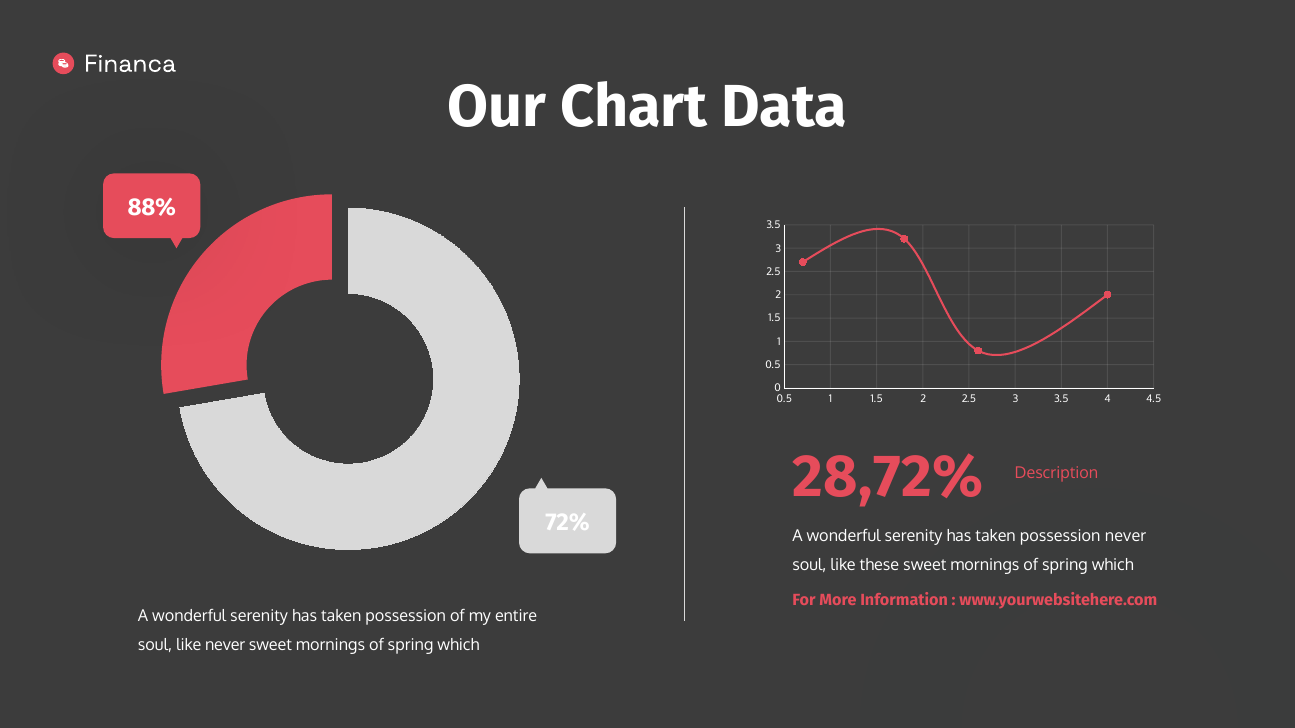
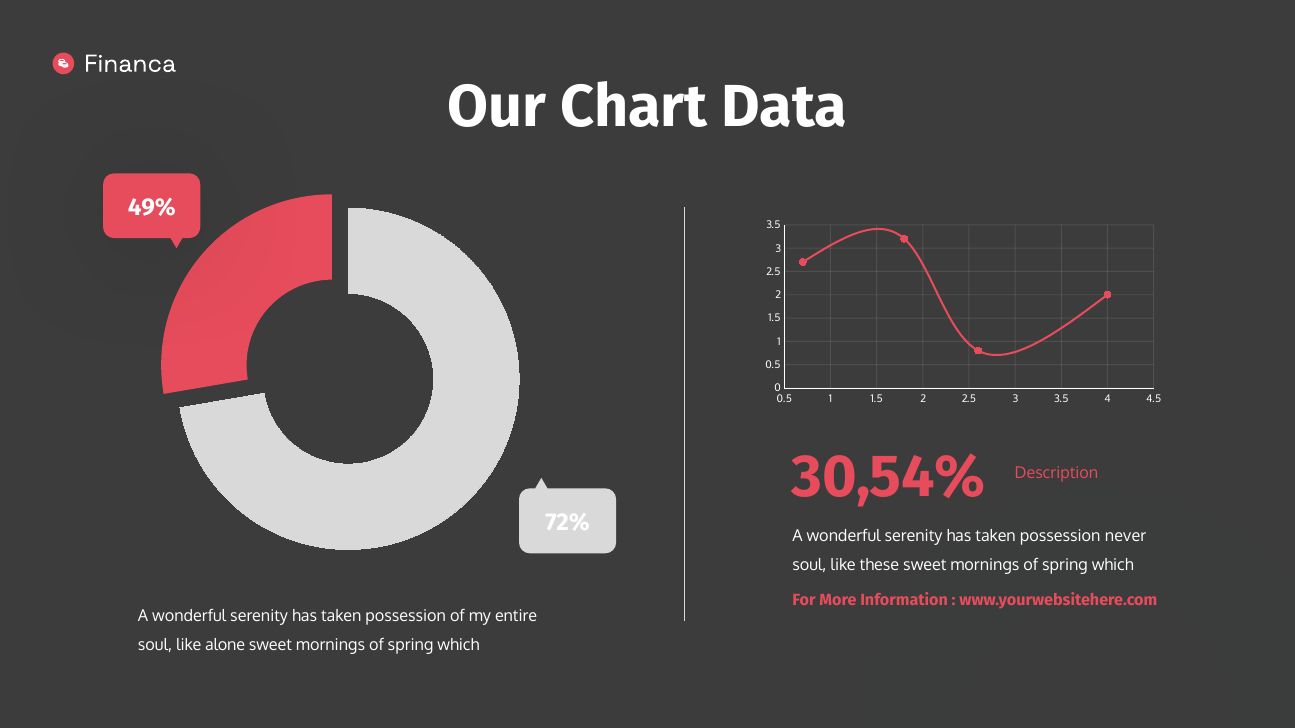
88%: 88% -> 49% (152, 207)
28,72%: 28,72% -> 30,54% (888, 477)
like never: never -> alone (225, 645)
